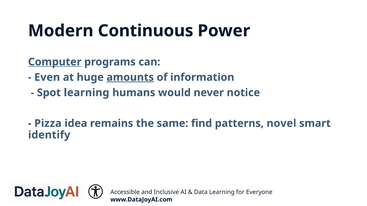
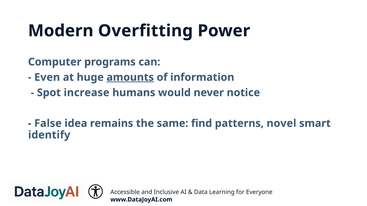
Continuous: Continuous -> Overfitting (145, 31)
Computer underline: present -> none (55, 62)
Spot learning: learning -> increase (87, 93)
Pizza: Pizza -> False (48, 124)
